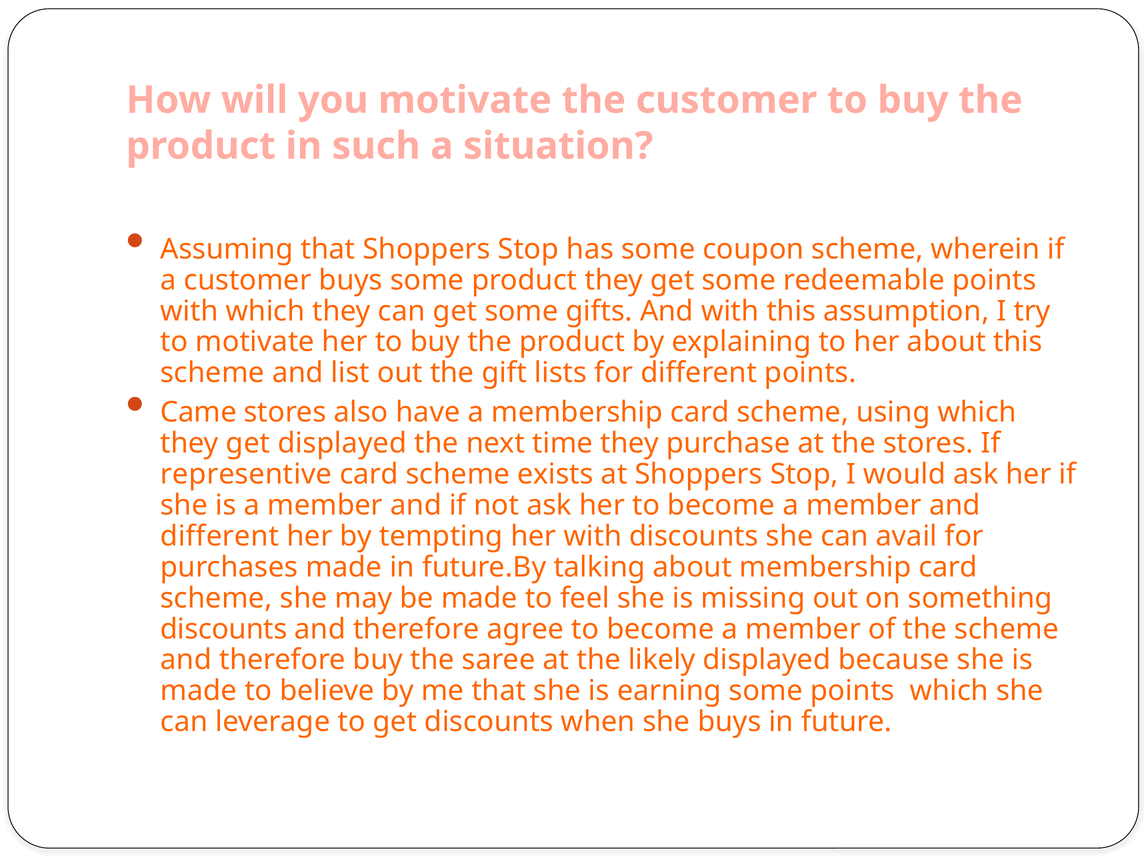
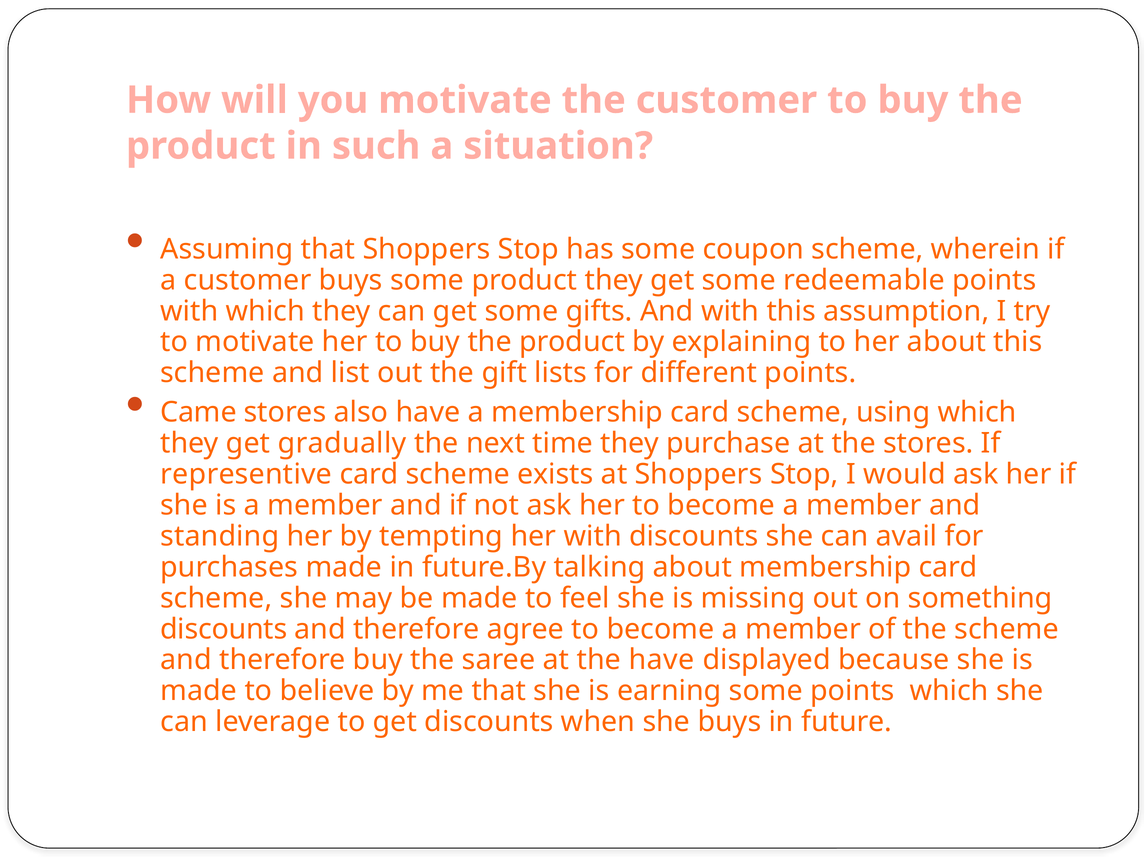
get displayed: displayed -> gradually (342, 443)
different: different -> standing (220, 536)
the likely: likely -> have (661, 660)
